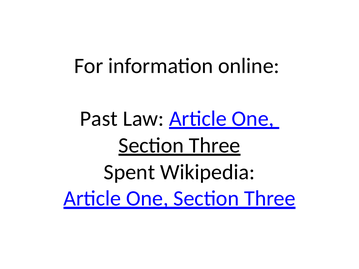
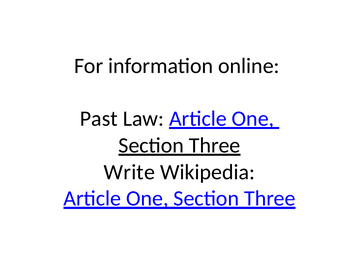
Spent: Spent -> Write (129, 172)
